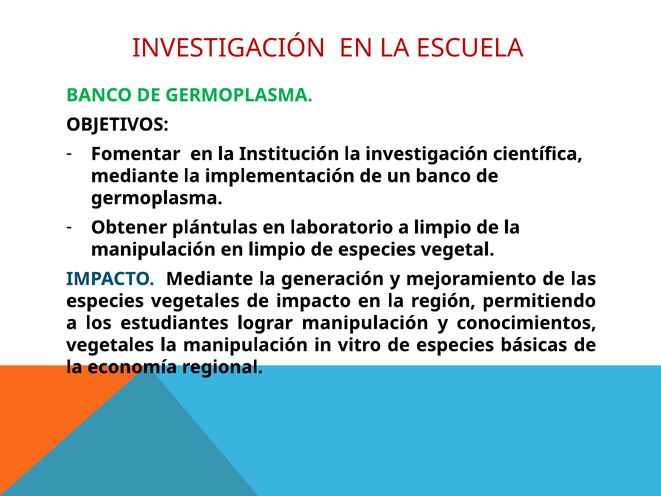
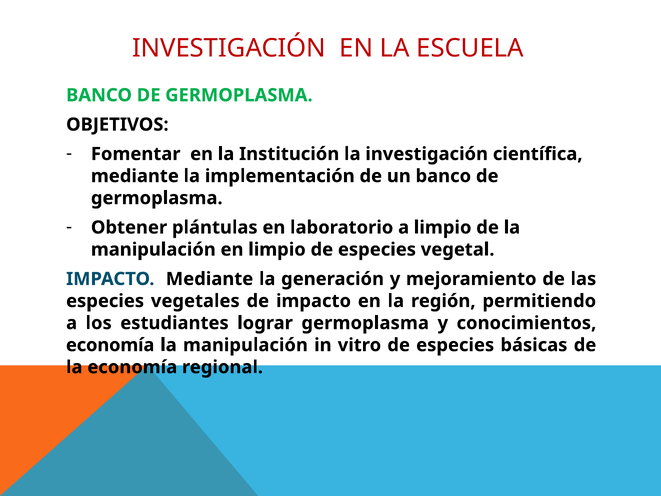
lograr manipulación: manipulación -> germoplasma (365, 323)
vegetales: vegetales -> economía (110, 345)
